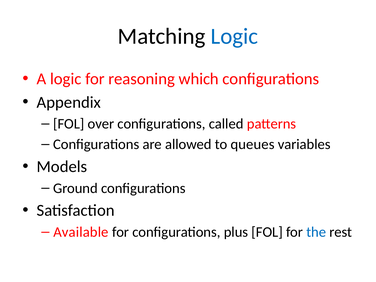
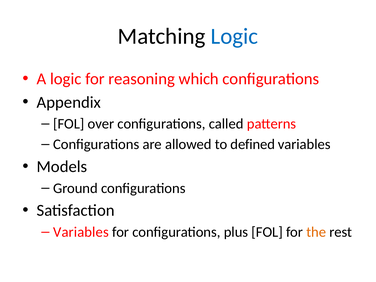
queues: queues -> defined (253, 144)
Available: Available -> Variables (81, 232)
the colour: blue -> orange (316, 232)
